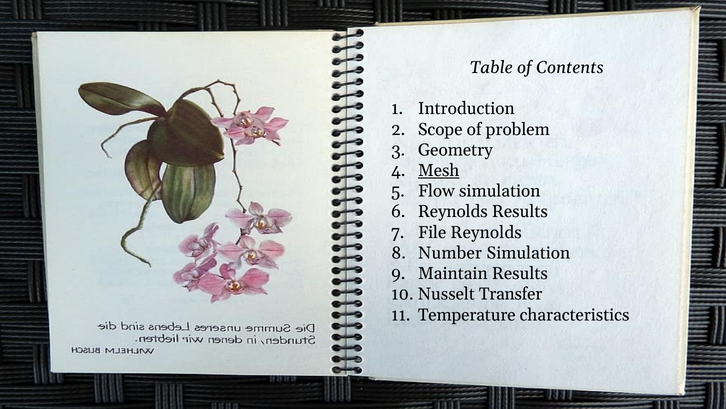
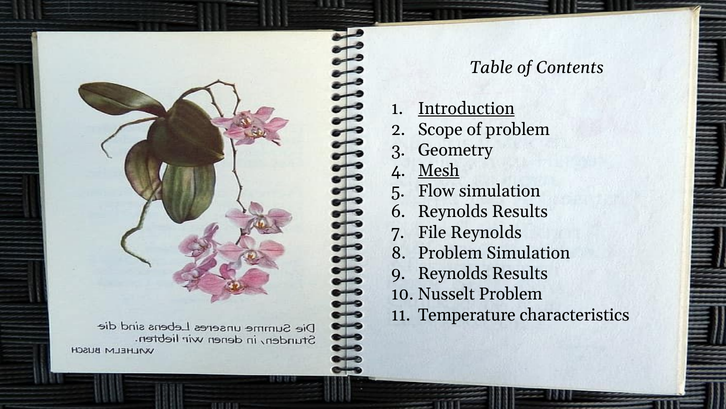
Introduction underline: none -> present (466, 109)
Number: Number -> Problem (450, 253)
Maintain: Maintain -> Reynolds (453, 273)
Transfer: Transfer -> Problem (511, 294)
